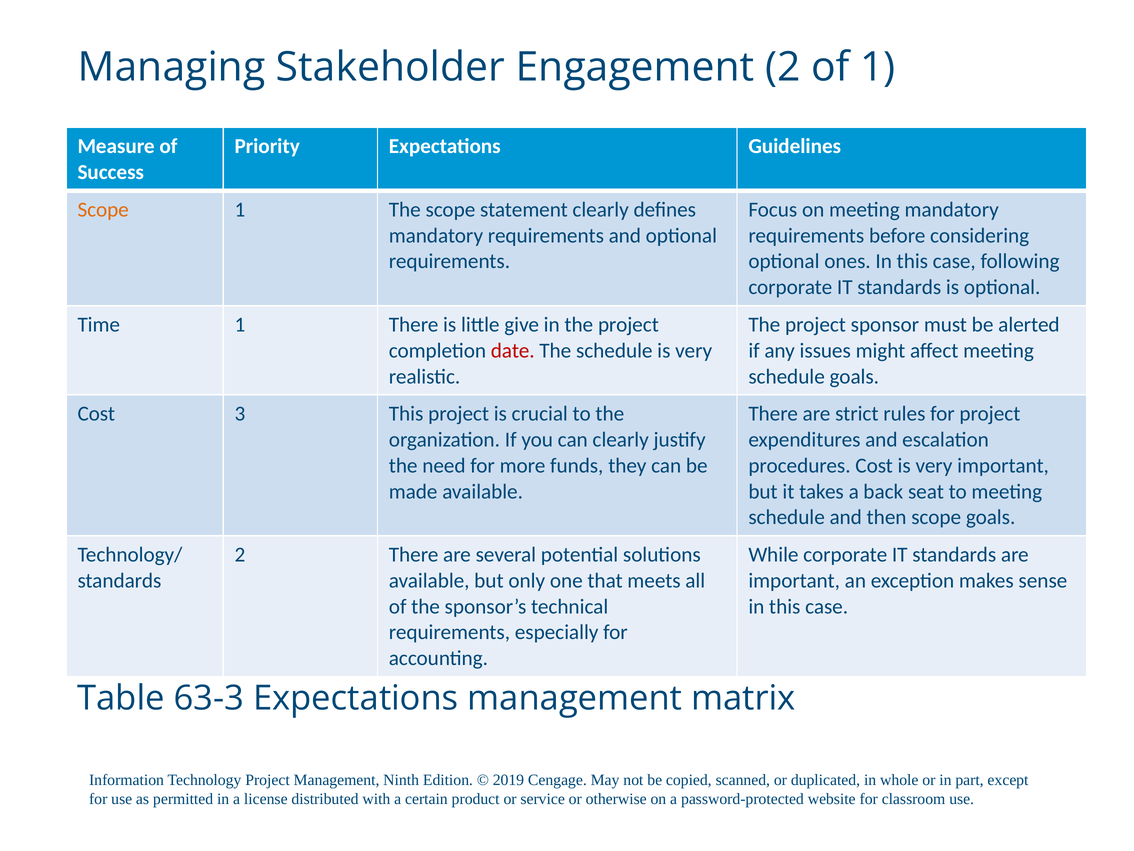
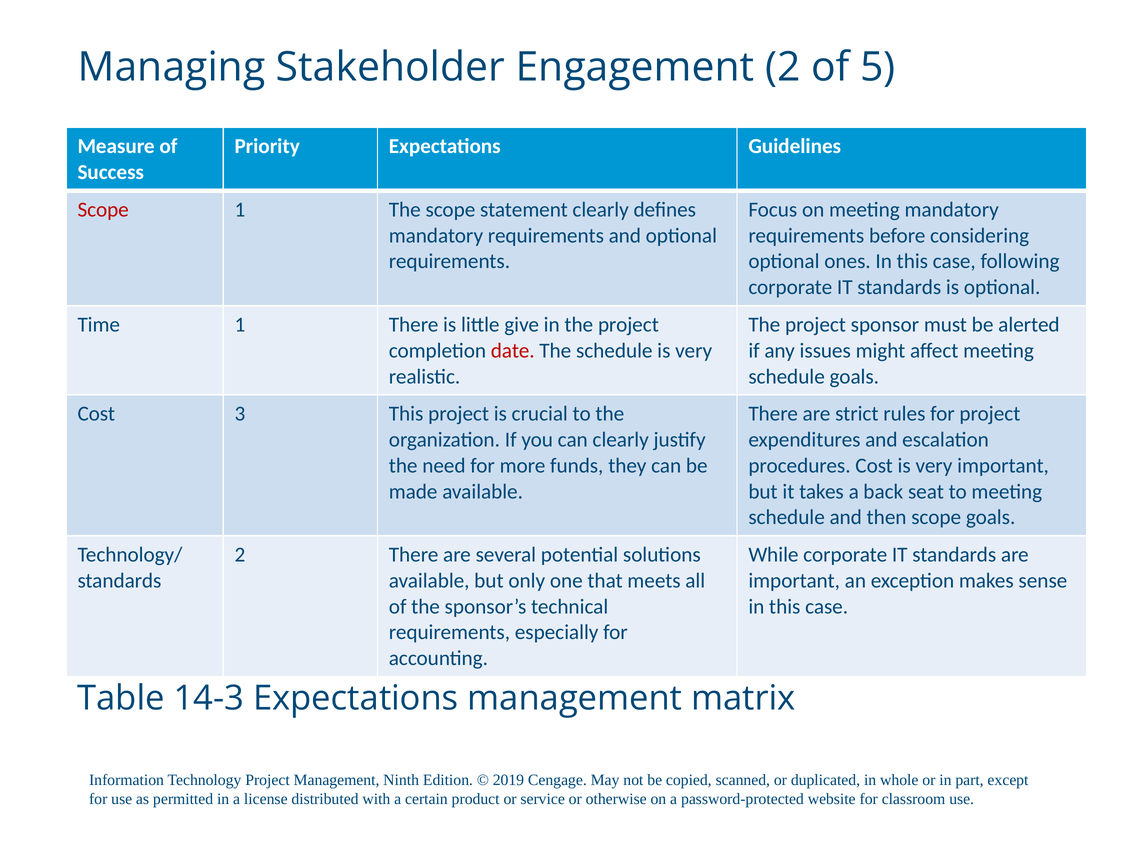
of 1: 1 -> 5 (878, 67)
Scope colour: orange -> red (103, 210)
63-3: 63-3 -> 14-3 (209, 698)
